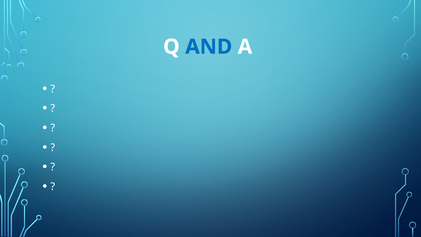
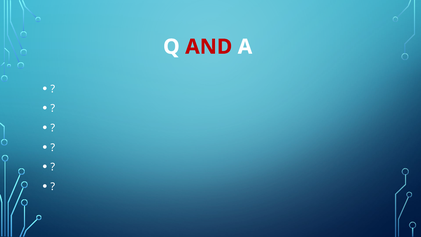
AND colour: blue -> red (209, 47)
